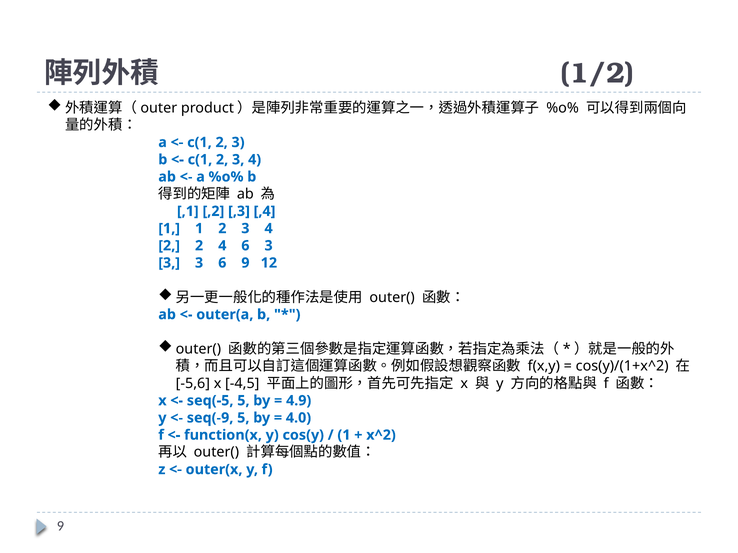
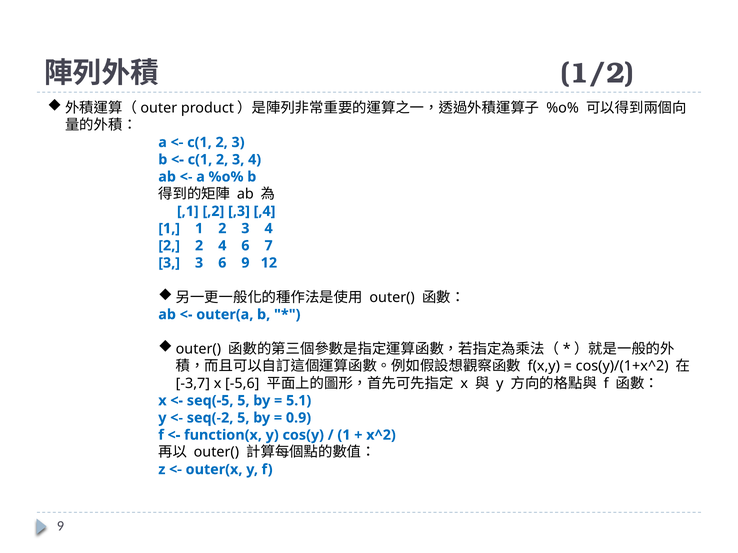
6 3: 3 -> 7 (269, 246)
-5,6: -5,6 -> -3,7 (193, 384)
-4,5: -4,5 -> -5,6 (242, 384)
4.9: 4.9 -> 5.1 (299, 401)
seq(-9: seq(-9 -> seq(-2 (210, 418)
4.0: 4.0 -> 0.9 (299, 418)
